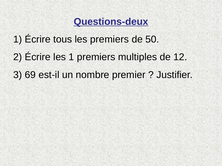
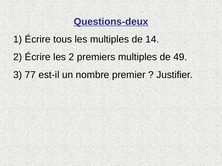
les premiers: premiers -> multiples (110, 39)
50: 50 -> 14 (152, 39)
les 1: 1 -> 2 (71, 57)
12: 12 -> 49 (180, 57)
69: 69 -> 77 (30, 75)
